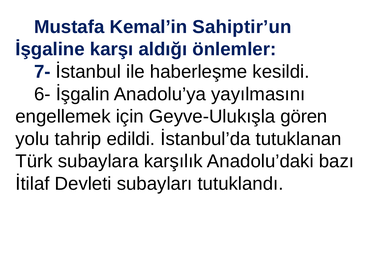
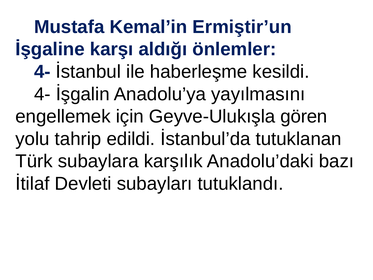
Sahiptir’un: Sahiptir’un -> Ermiştir’un (242, 27)
7-: 7- -> 4- (42, 72)
6-: 6- -> 4- (42, 94)
